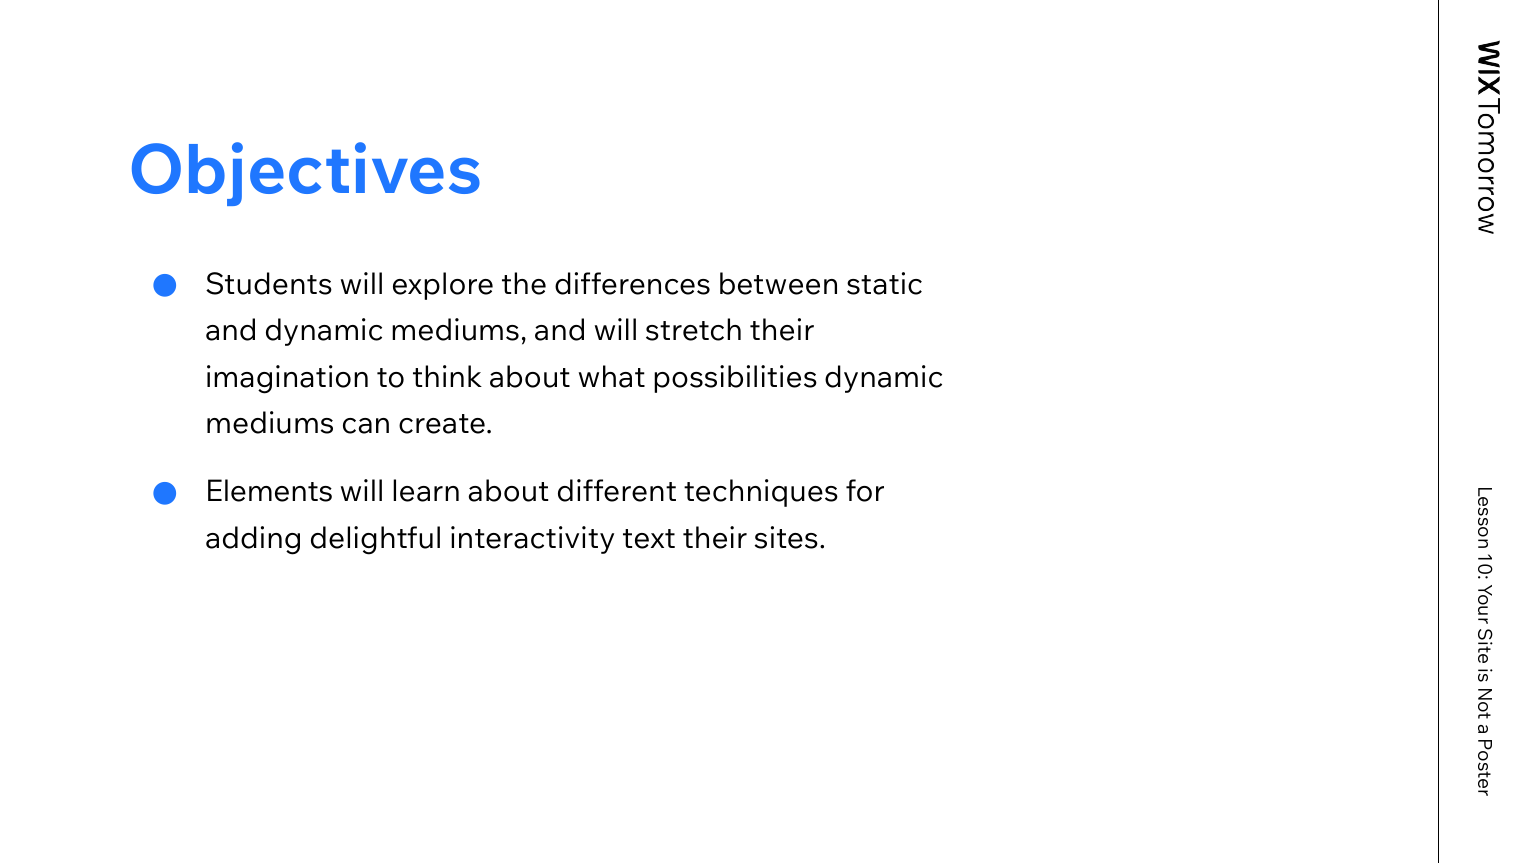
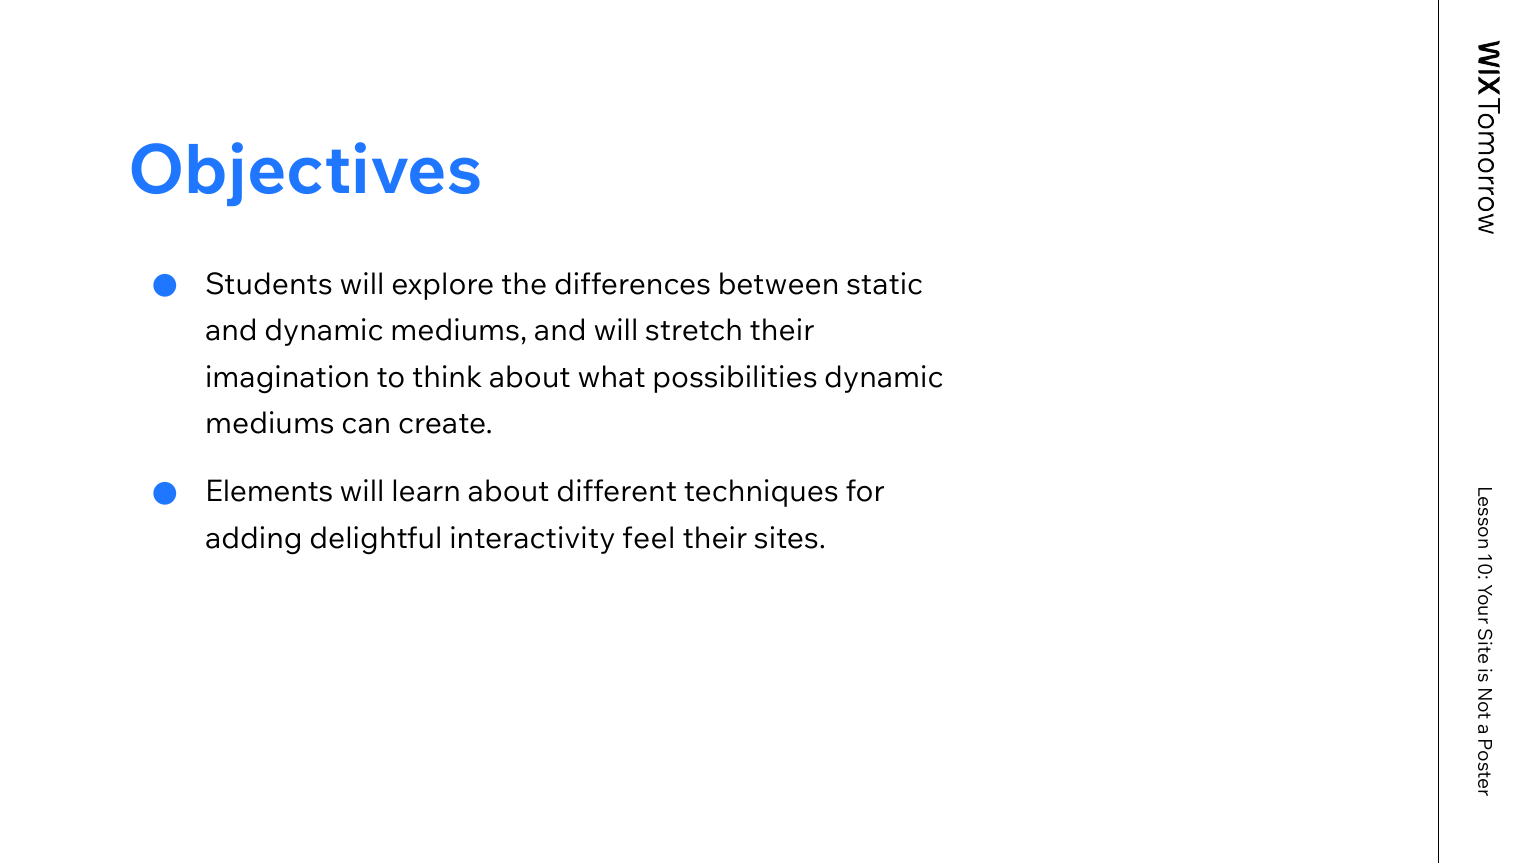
text: text -> feel (649, 539)
